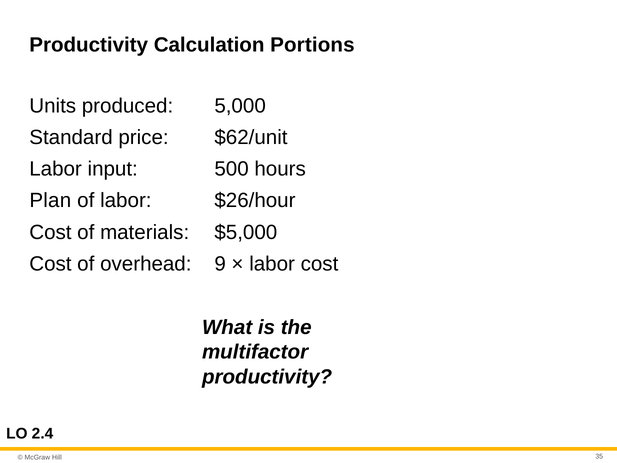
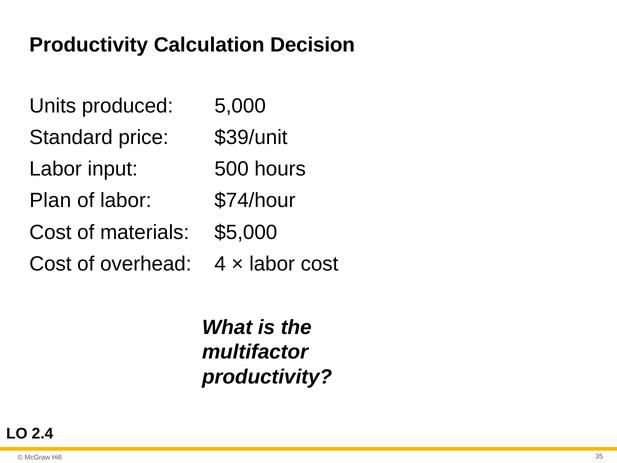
Portions: Portions -> Decision (313, 45)
$62/unit: $62/unit -> $39/unit (251, 138)
$26/hour: $26/hour -> $74/hour (255, 201)
9: 9 -> 4 (220, 264)
